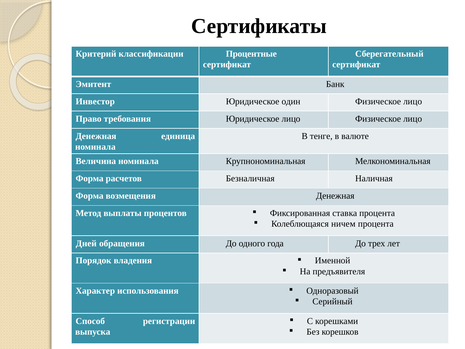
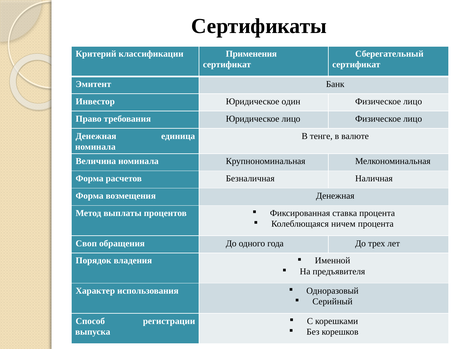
Процентные: Процентные -> Применения (251, 54)
Дней: Дней -> Своп (86, 243)
